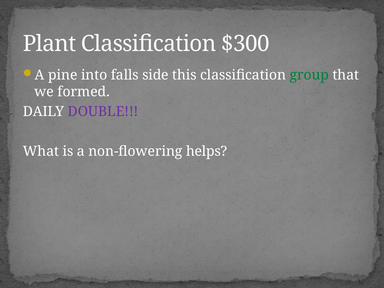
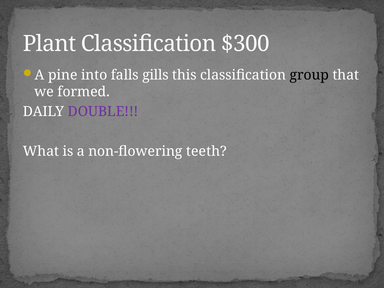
side: side -> gills (155, 75)
group colour: green -> black (309, 75)
helps: helps -> teeth (206, 151)
